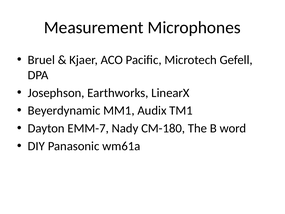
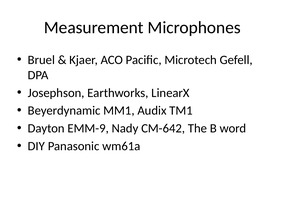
EMM-7: EMM-7 -> EMM-9 (88, 128)
CM-180: CM-180 -> CM-642 (163, 128)
